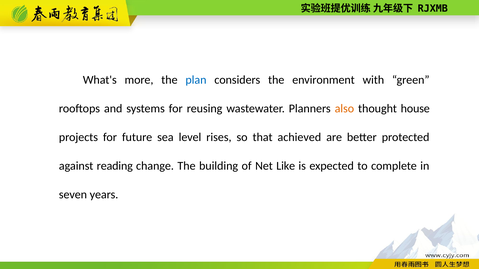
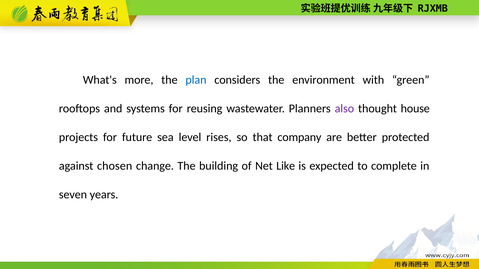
also colour: orange -> purple (344, 109)
achieved: achieved -> company (299, 137)
reading: reading -> chosen (115, 166)
